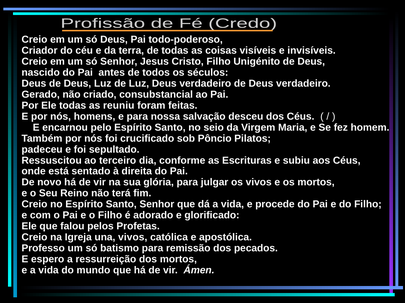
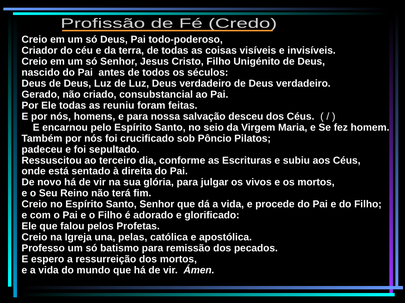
una vivos: vivos -> pelas (133, 238)
